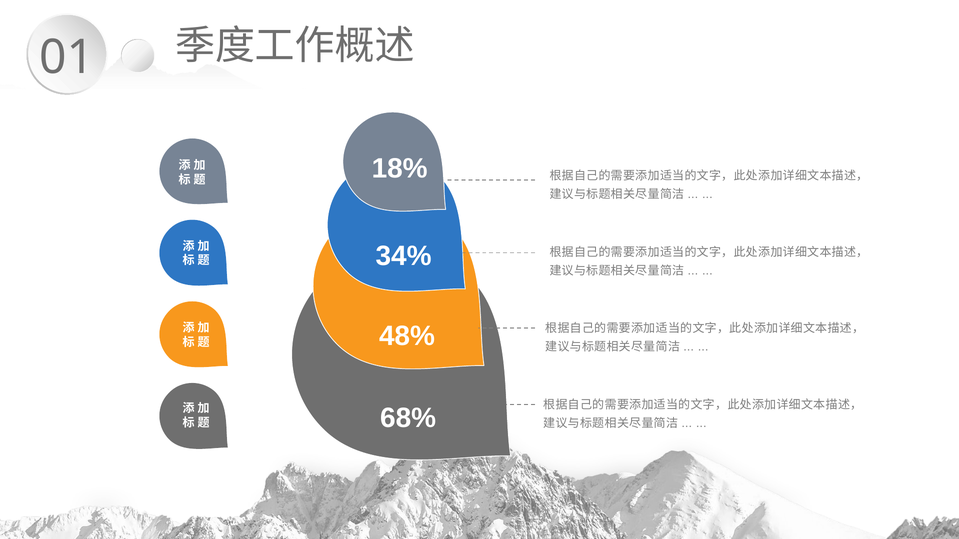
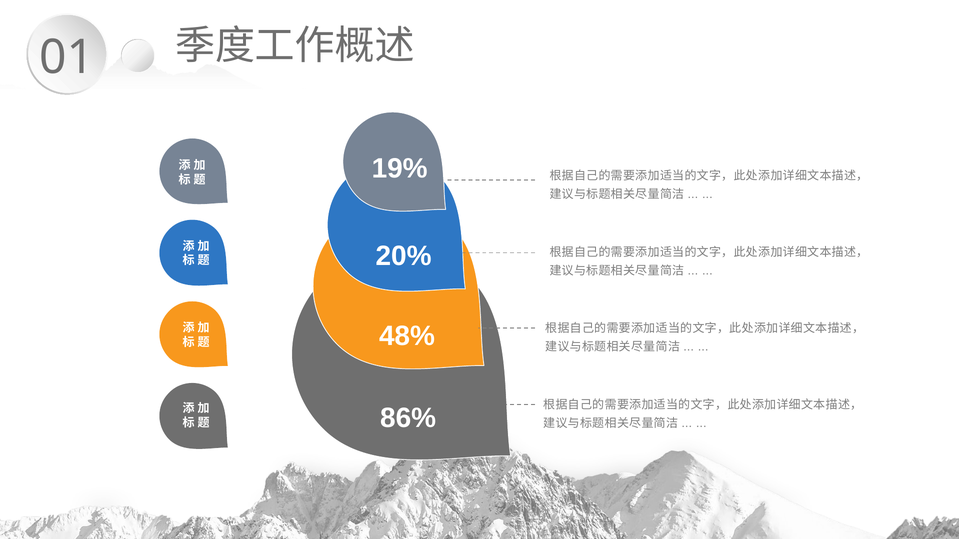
18%: 18% -> 19% (400, 168)
34%: 34% -> 20% (404, 256)
68%: 68% -> 86% (408, 418)
